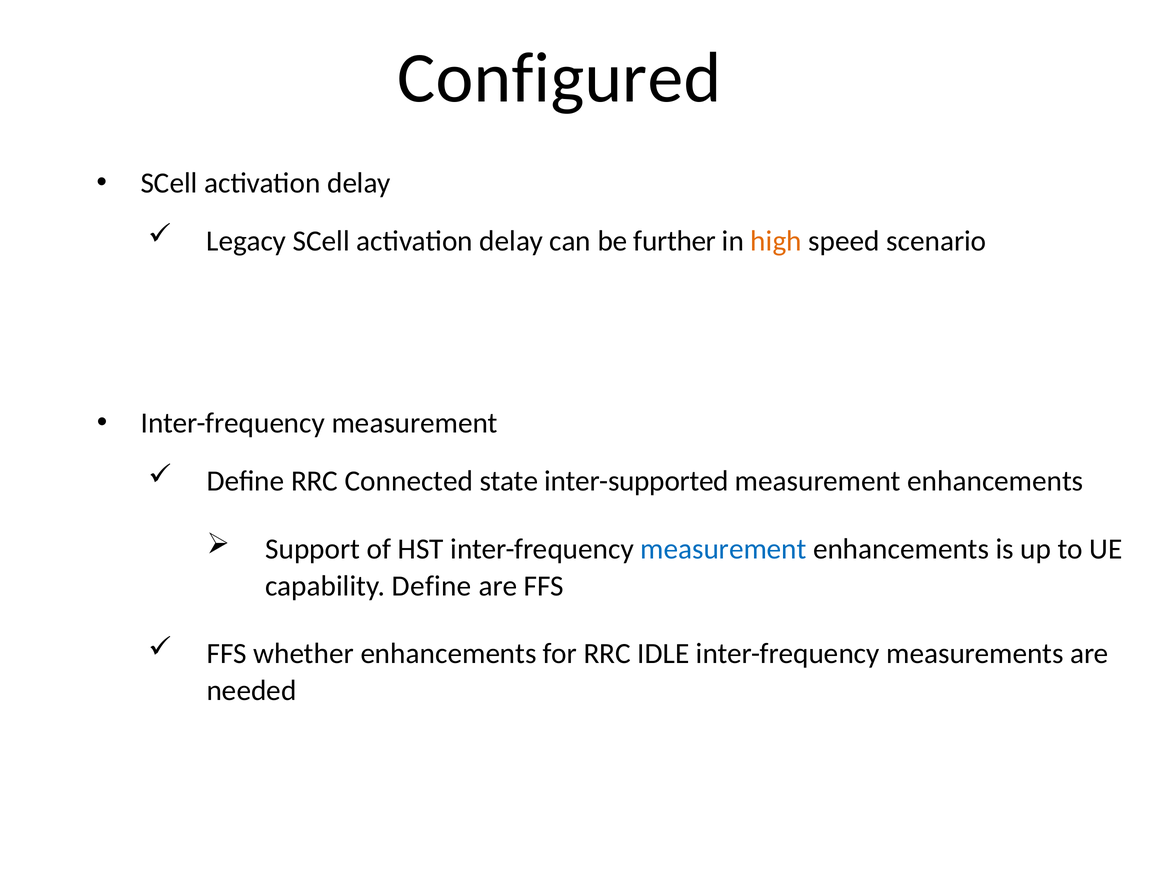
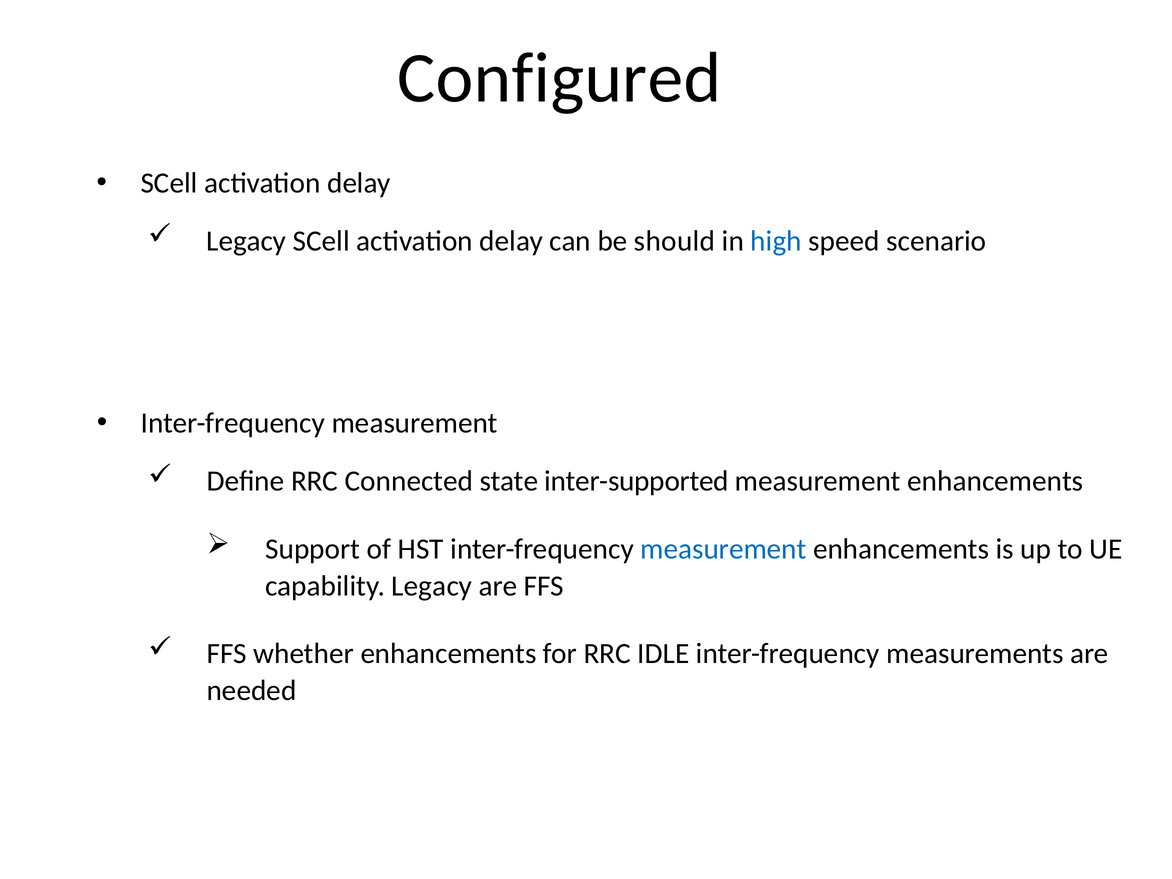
further: further -> should (675, 241)
high colour: orange -> blue (776, 241)
capability Define: Define -> Legacy (432, 586)
